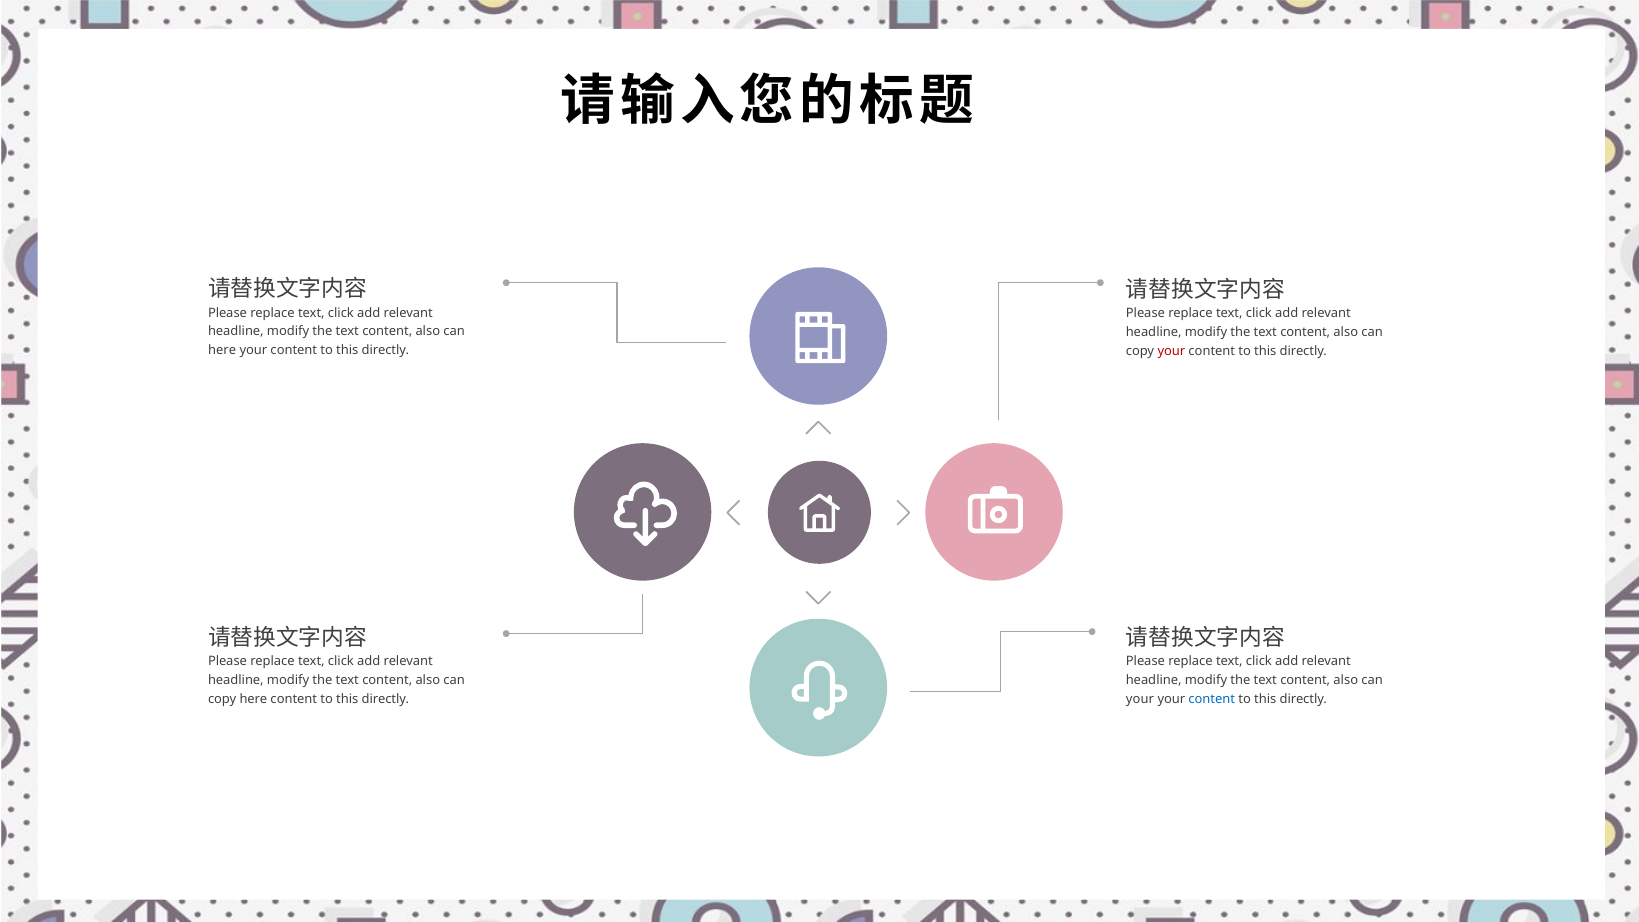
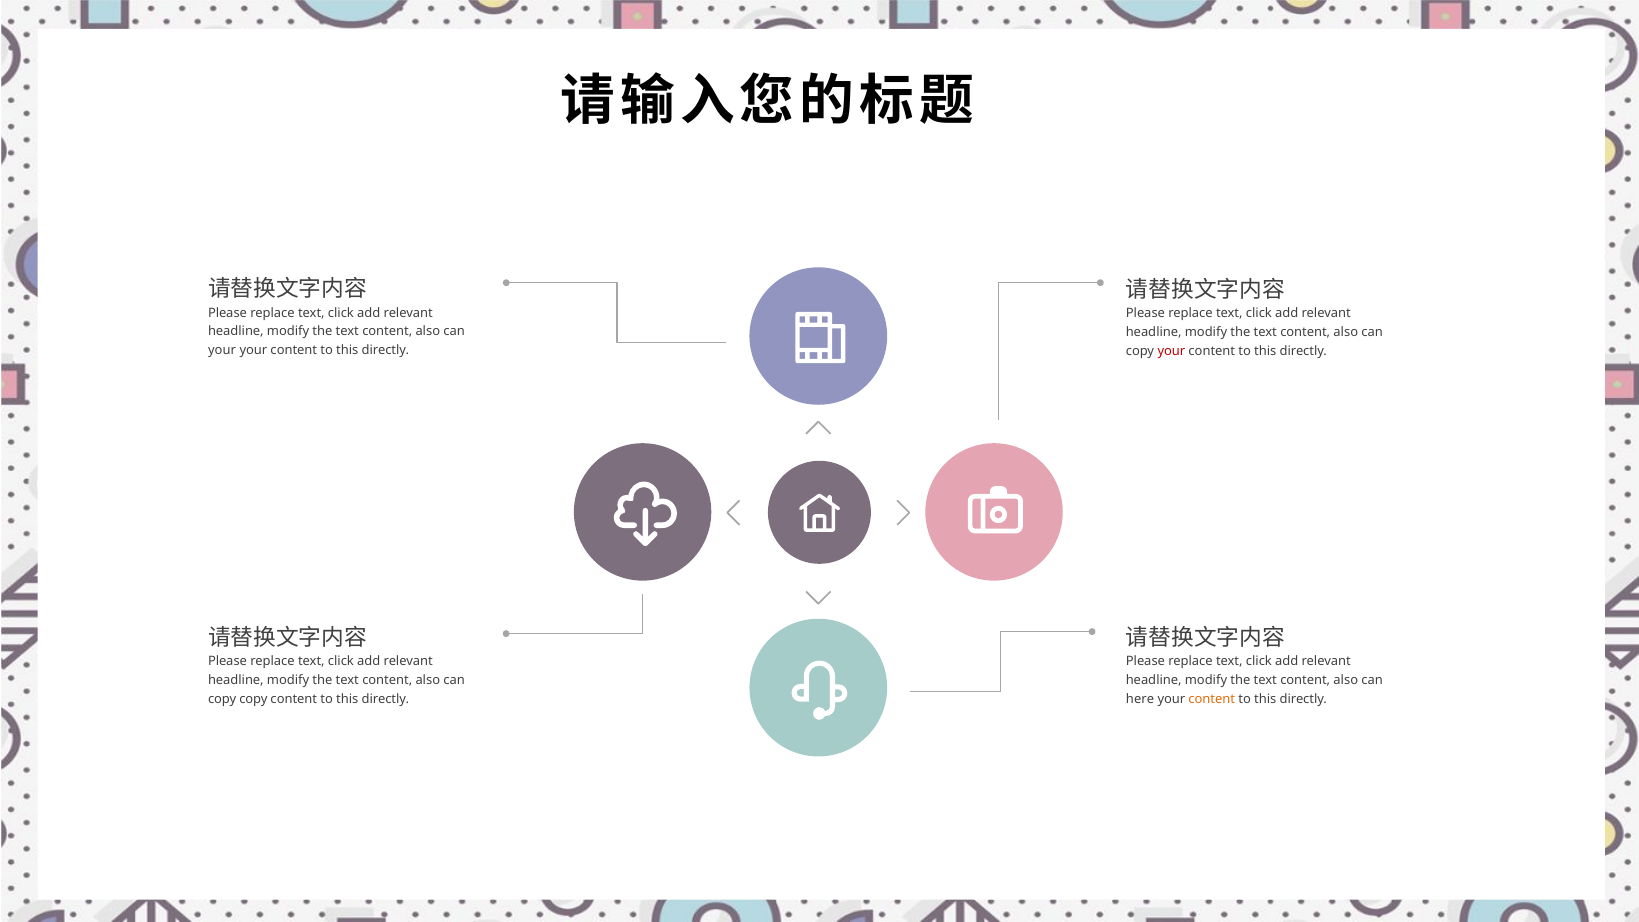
here: here -> your (222, 350)
copy here: here -> copy (253, 699)
your: your -> here (1140, 699)
content colour: blue -> orange (1212, 699)
